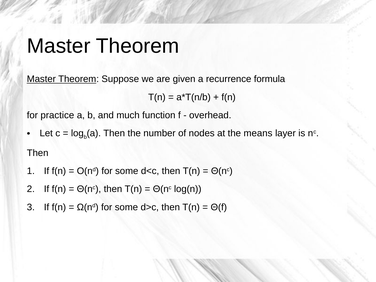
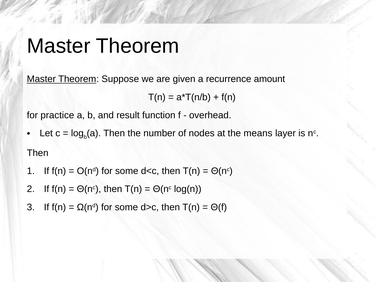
formula: formula -> amount (270, 79)
much: much -> result (128, 115)
